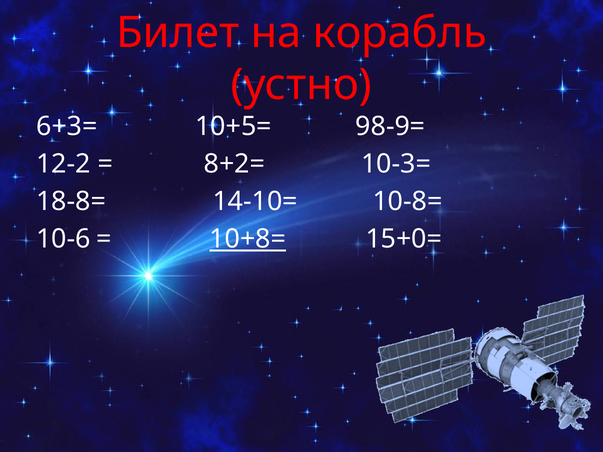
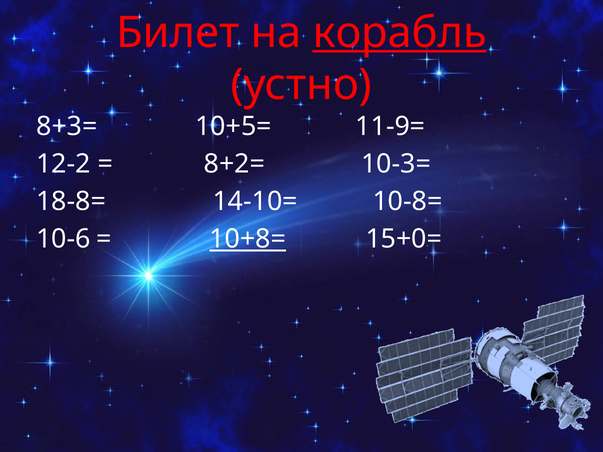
корабль underline: none -> present (400, 33)
6+3=: 6+3= -> 8+3= (67, 126)
98-9=: 98-9= -> 11-9= (390, 126)
